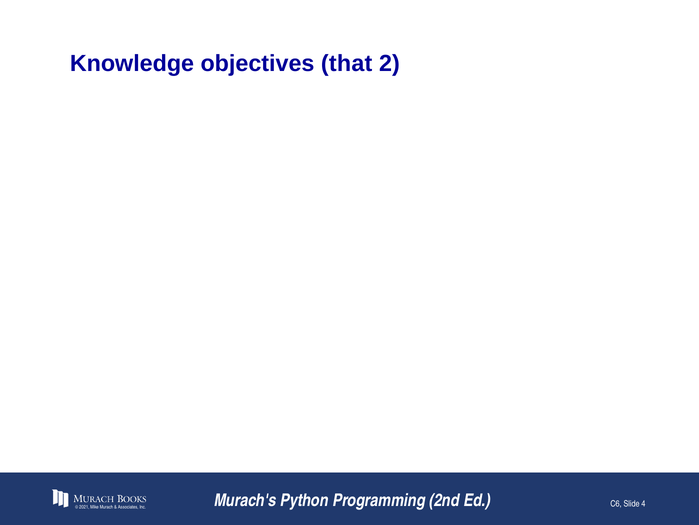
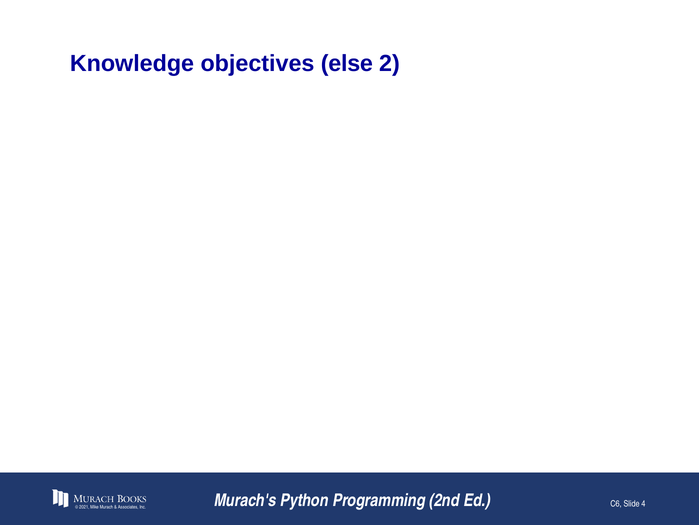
that: that -> else (347, 64)
